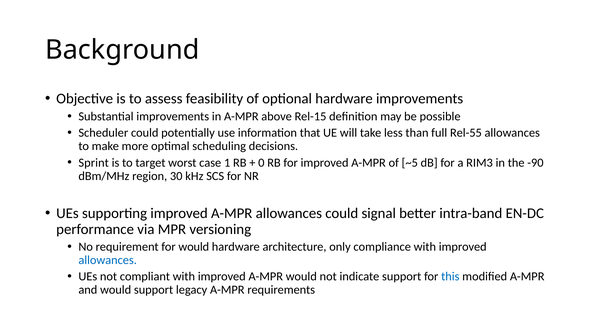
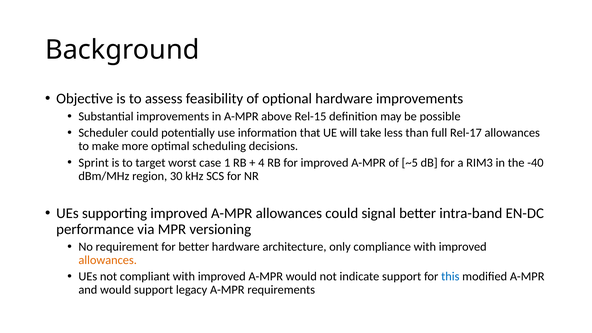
Rel-55: Rel-55 -> Rel-17 (466, 133)
0: 0 -> 4 (261, 163)
-90: -90 -> -40 (535, 163)
for would: would -> better (194, 247)
allowances colour: blue -> orange (108, 260)
